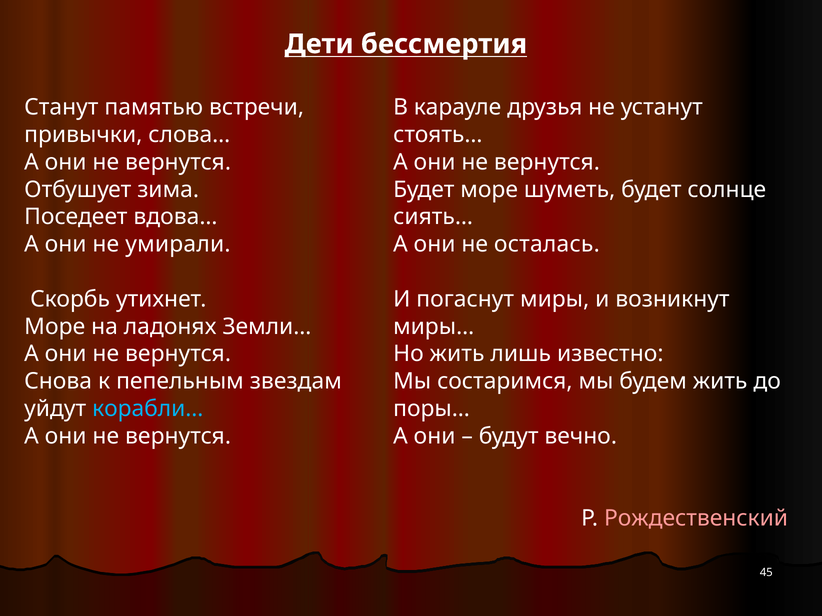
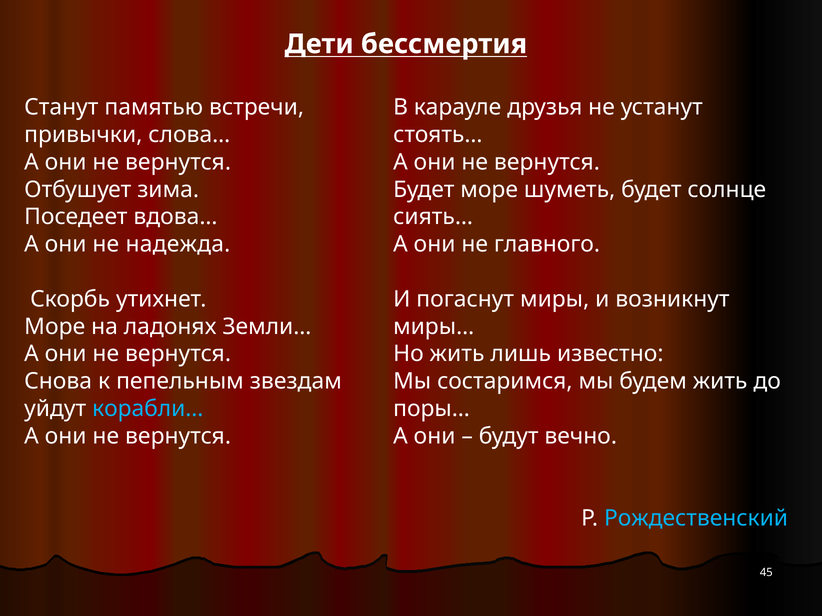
умирали: умирали -> надежда (178, 245)
осталась: осталась -> главного (547, 245)
Рождественский colour: pink -> light blue (696, 519)
